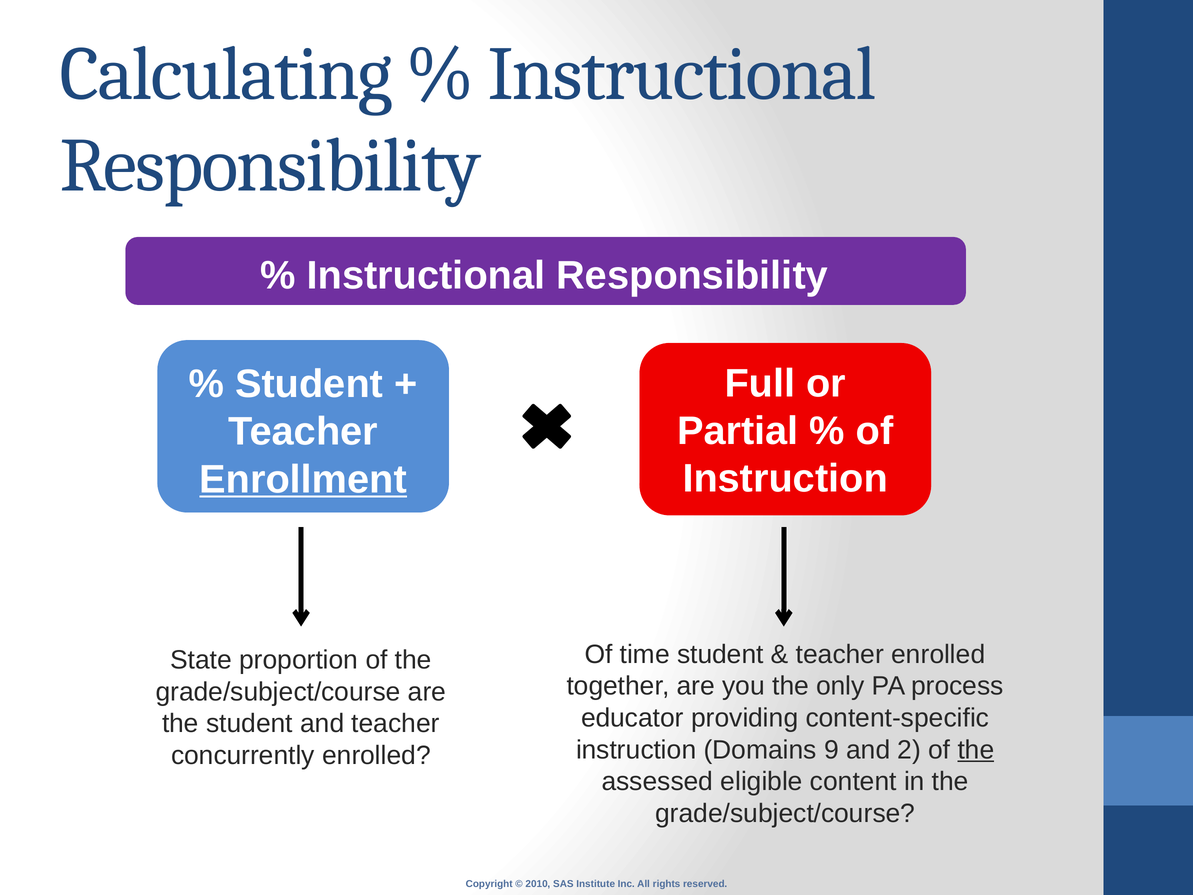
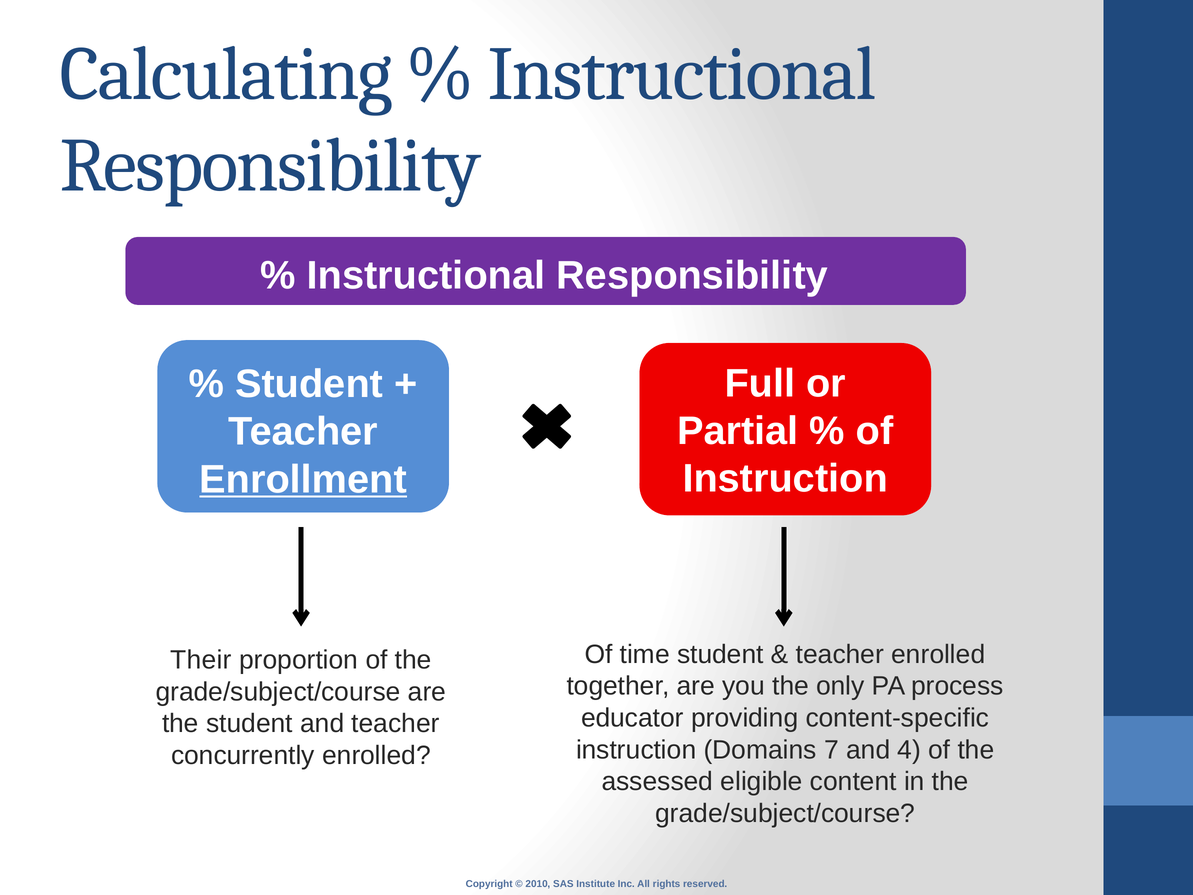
State: State -> Their (201, 660)
9: 9 -> 7 (831, 750)
2: 2 -> 4 (909, 750)
the underline: present -> none (976, 750)
